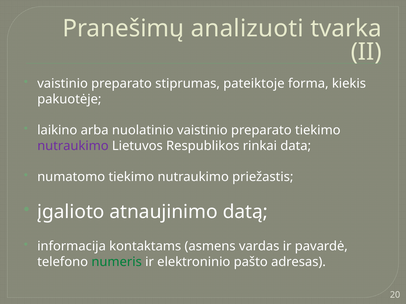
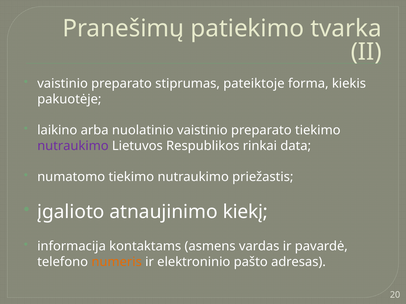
analizuoti: analizuoti -> patiekimo (247, 29)
datą: datą -> kiekį (245, 212)
numeris colour: green -> orange (117, 262)
